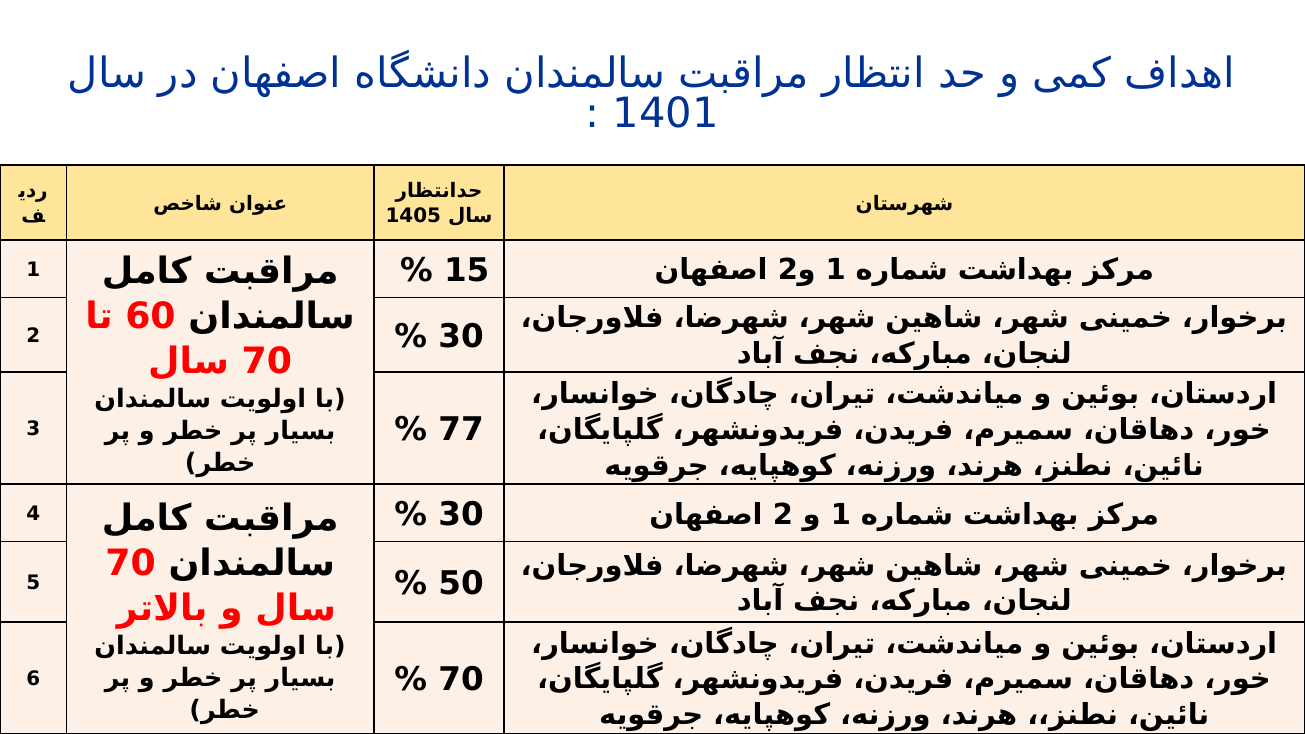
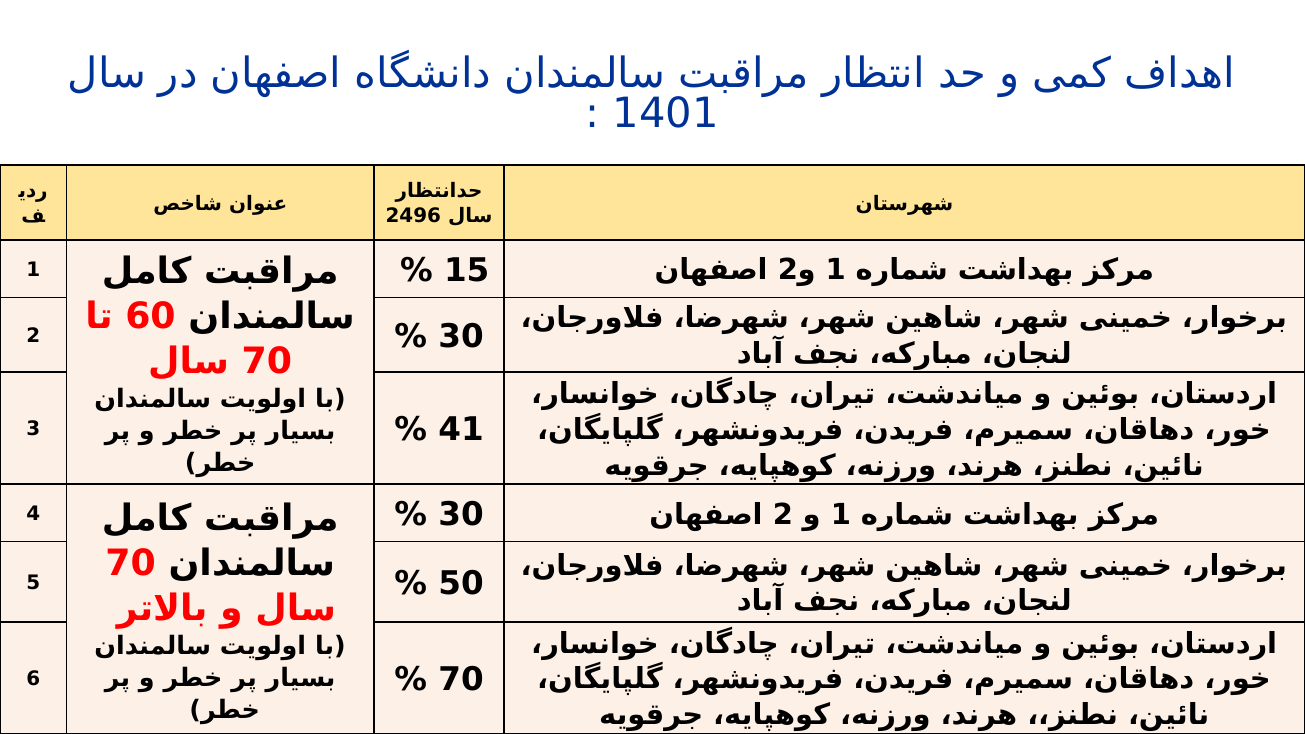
1405: 1405 -> 2496 (413, 216)
77: 77 -> 41 (461, 430)
